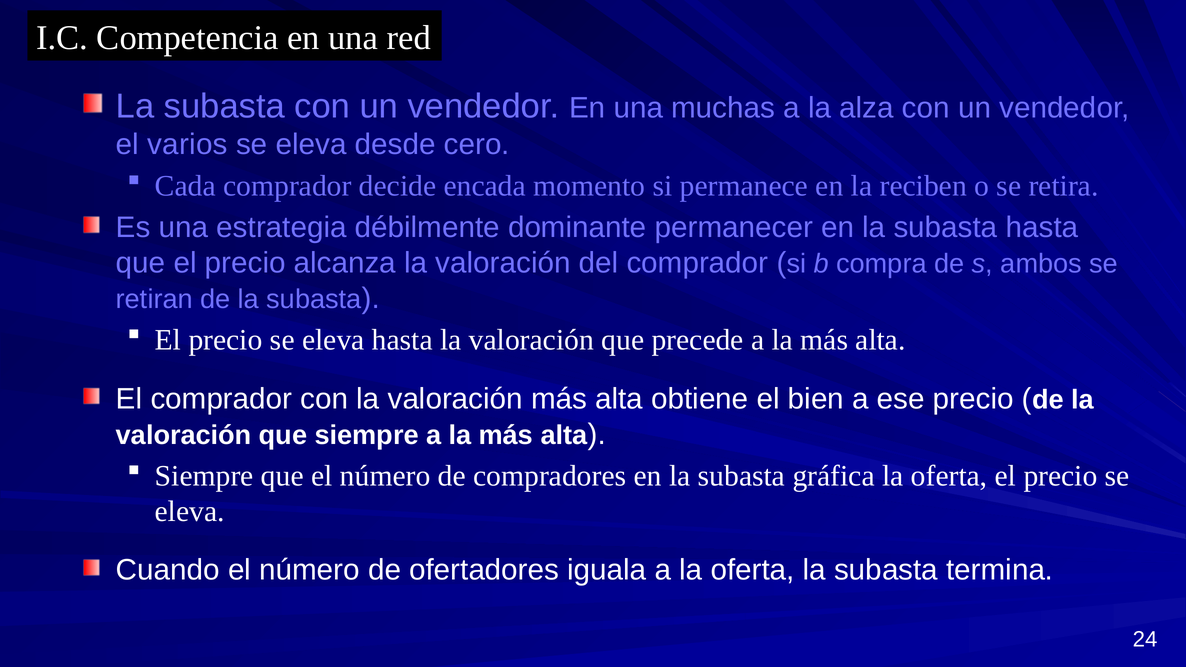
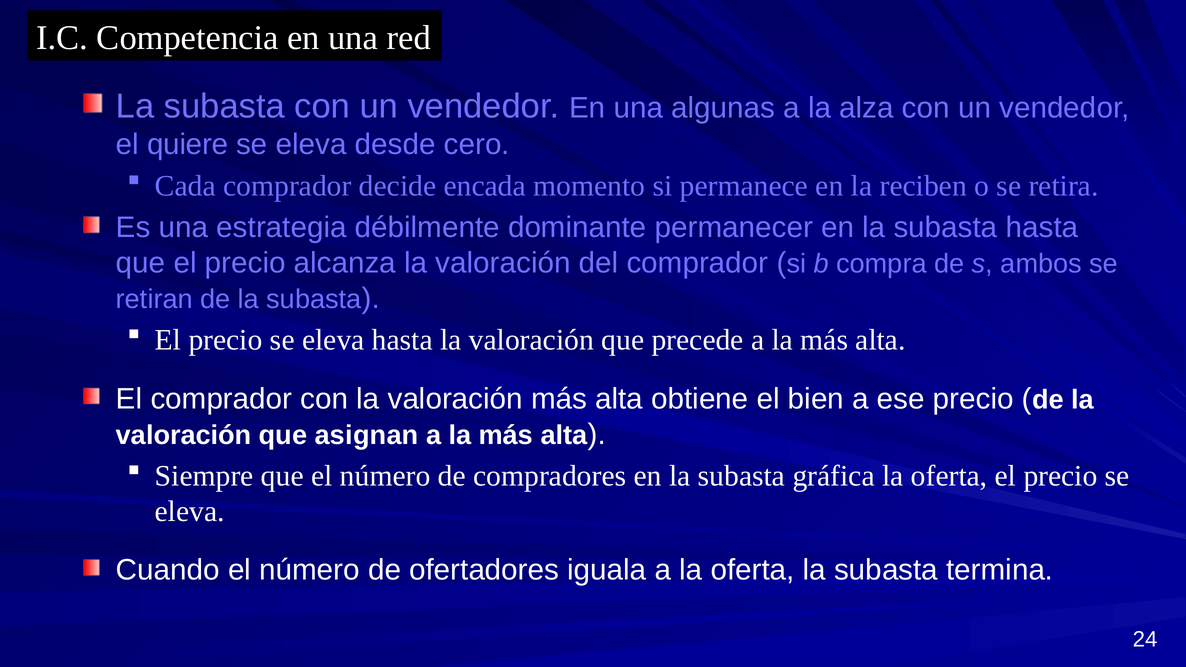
muchas: muchas -> algunas (723, 108)
varios: varios -> quiere (188, 144)
que siempre: siempre -> asignan (367, 435)
